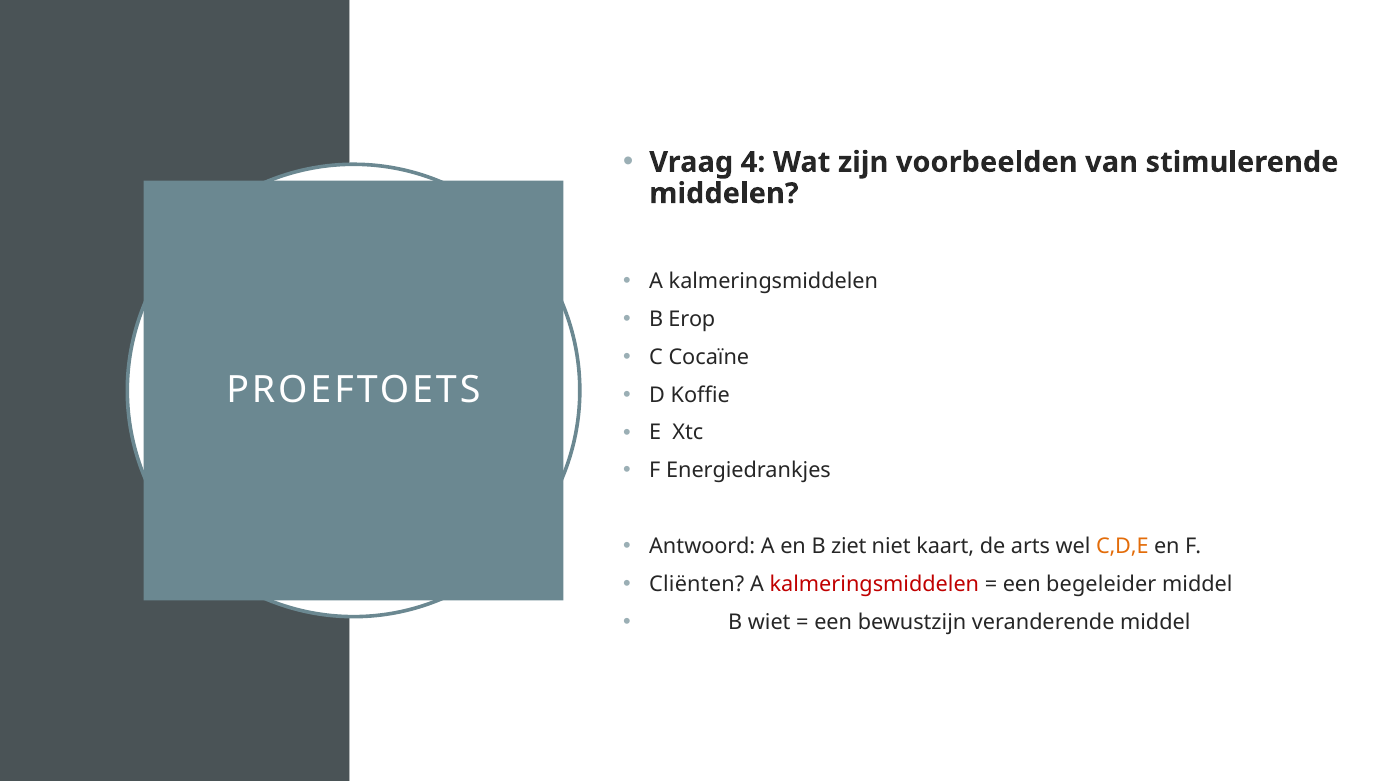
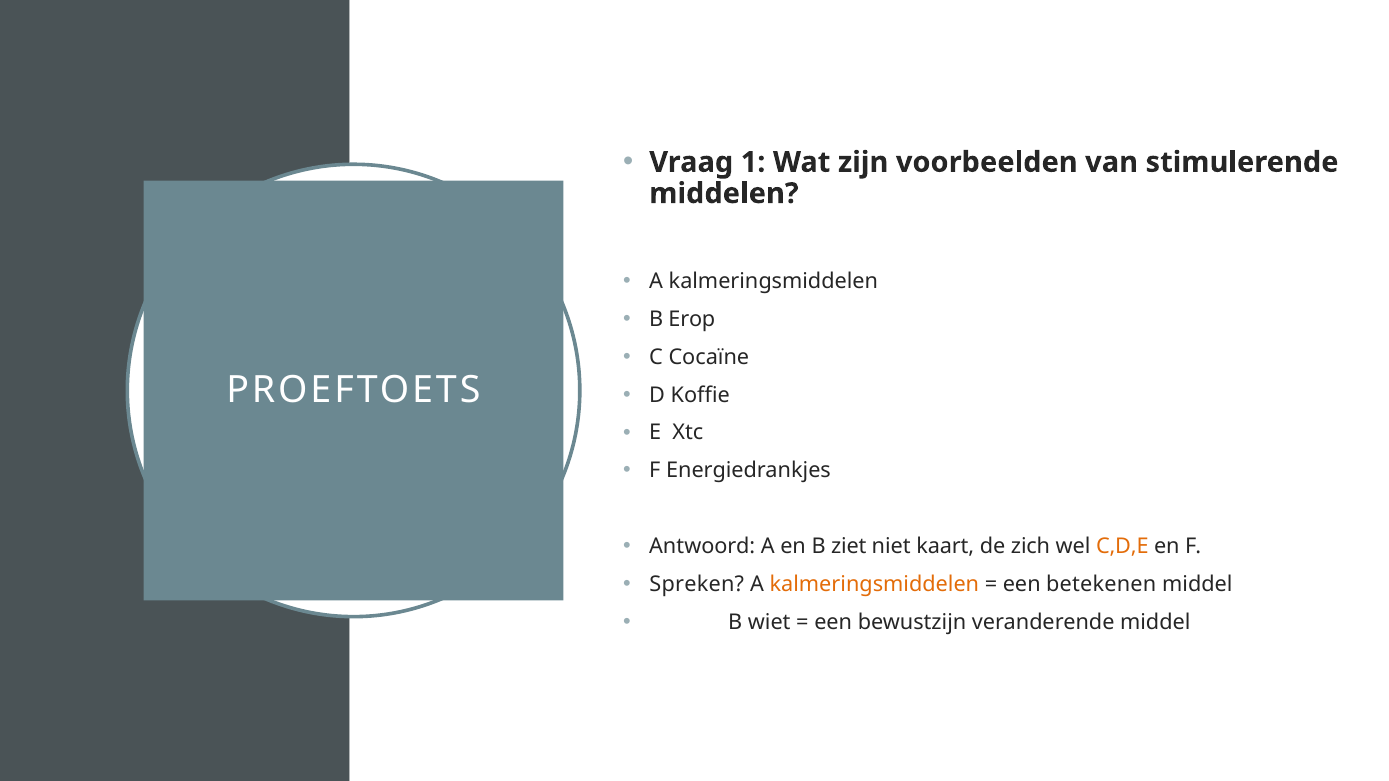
4: 4 -> 1 (753, 162)
arts: arts -> zich (1031, 547)
Cliënten: Cliënten -> Spreken (697, 585)
kalmeringsmiddelen colour: red -> orange (874, 585)
begeleider: begeleider -> betekenen (1101, 585)
